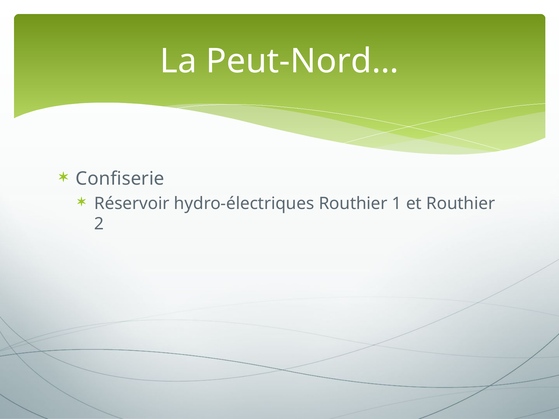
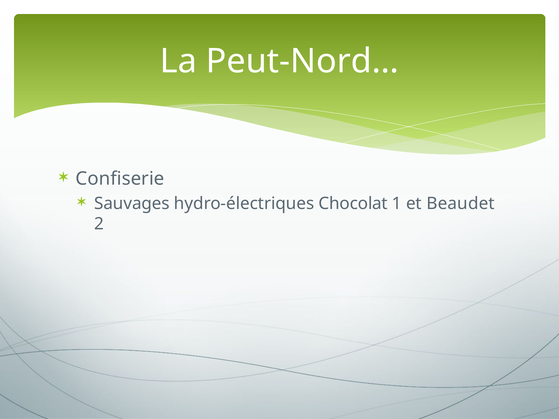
Réservoir: Réservoir -> Sauvages (132, 204)
hydro-électriques Routhier: Routhier -> Chocolat (353, 204)
et Routhier: Routhier -> Beaudet (461, 204)
